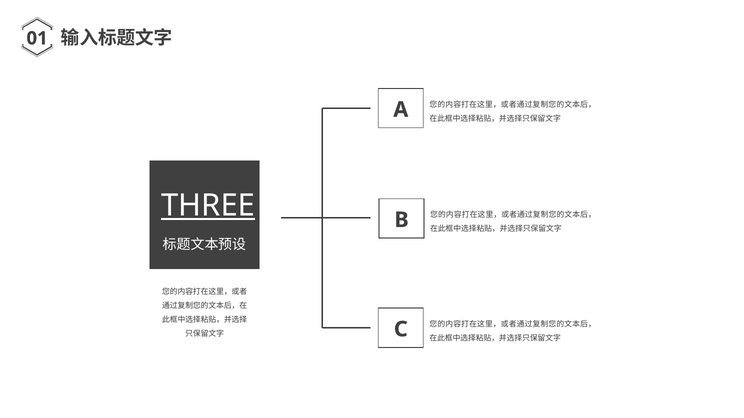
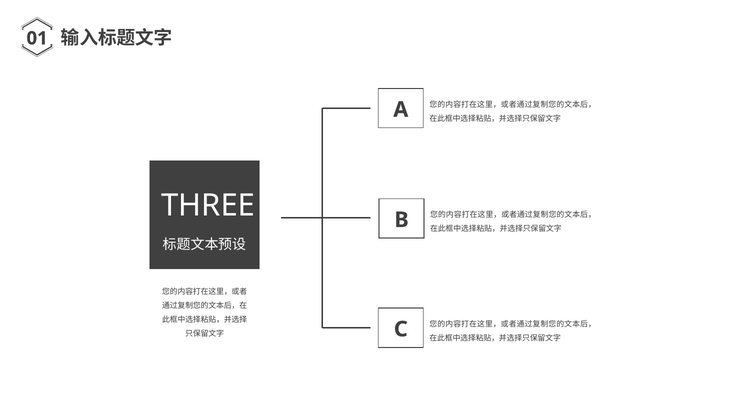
THREE underline: present -> none (208, 206)
